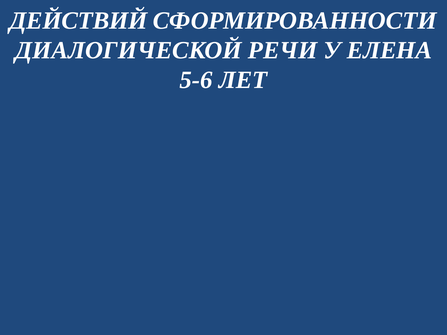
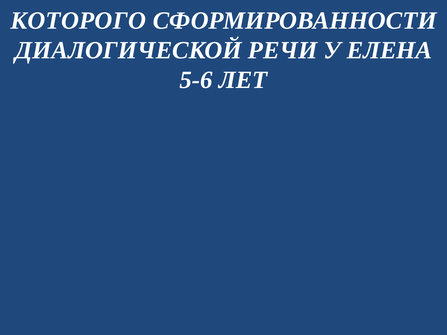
ДЕЙСТВИЙ: ДЕЙСТВИЙ -> КОТОРОГО (78, 21)
